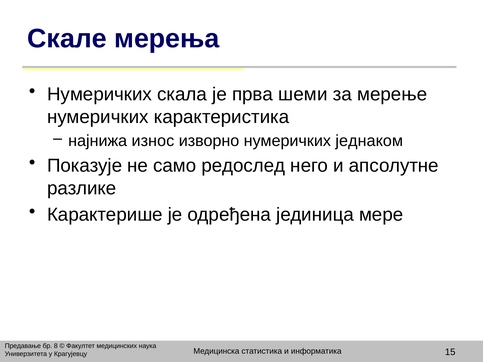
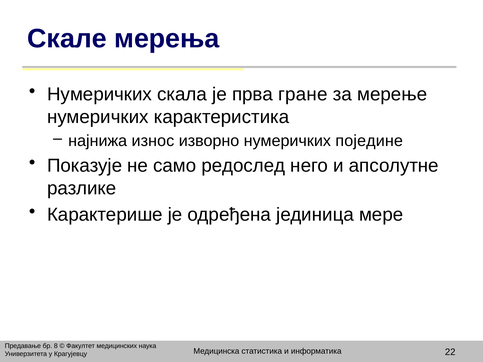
шеми: шеми -> гране (303, 94)
једнаком: једнаком -> поједине (369, 141)
15: 15 -> 22 (450, 352)
